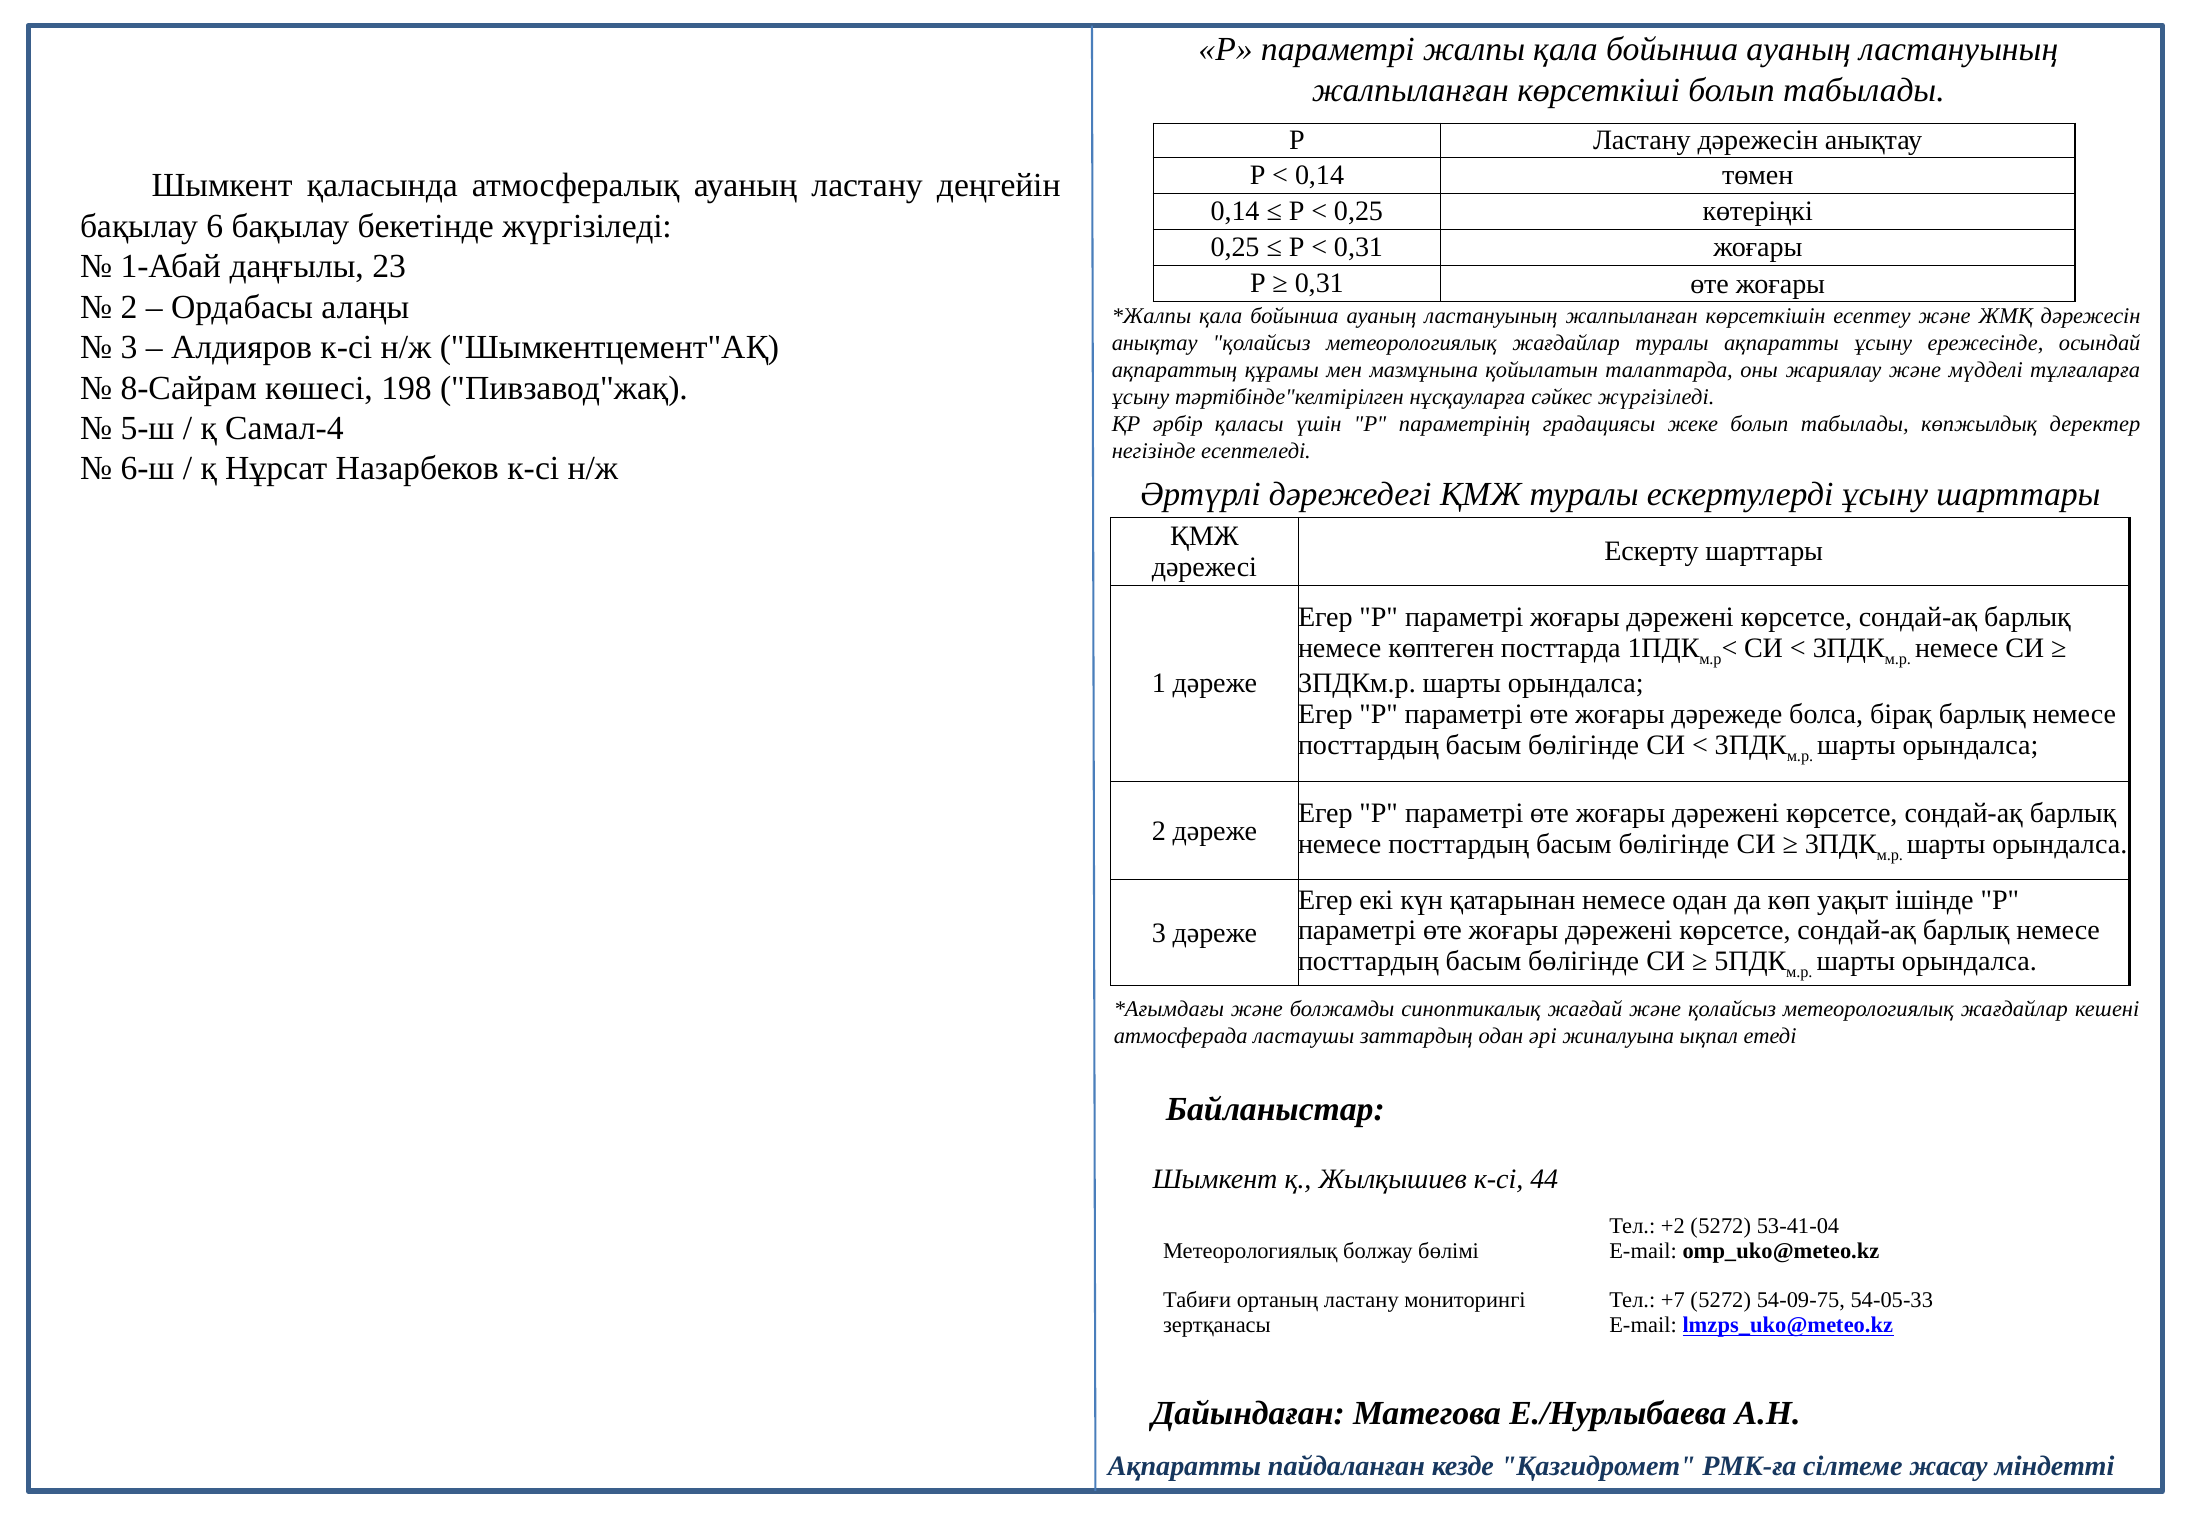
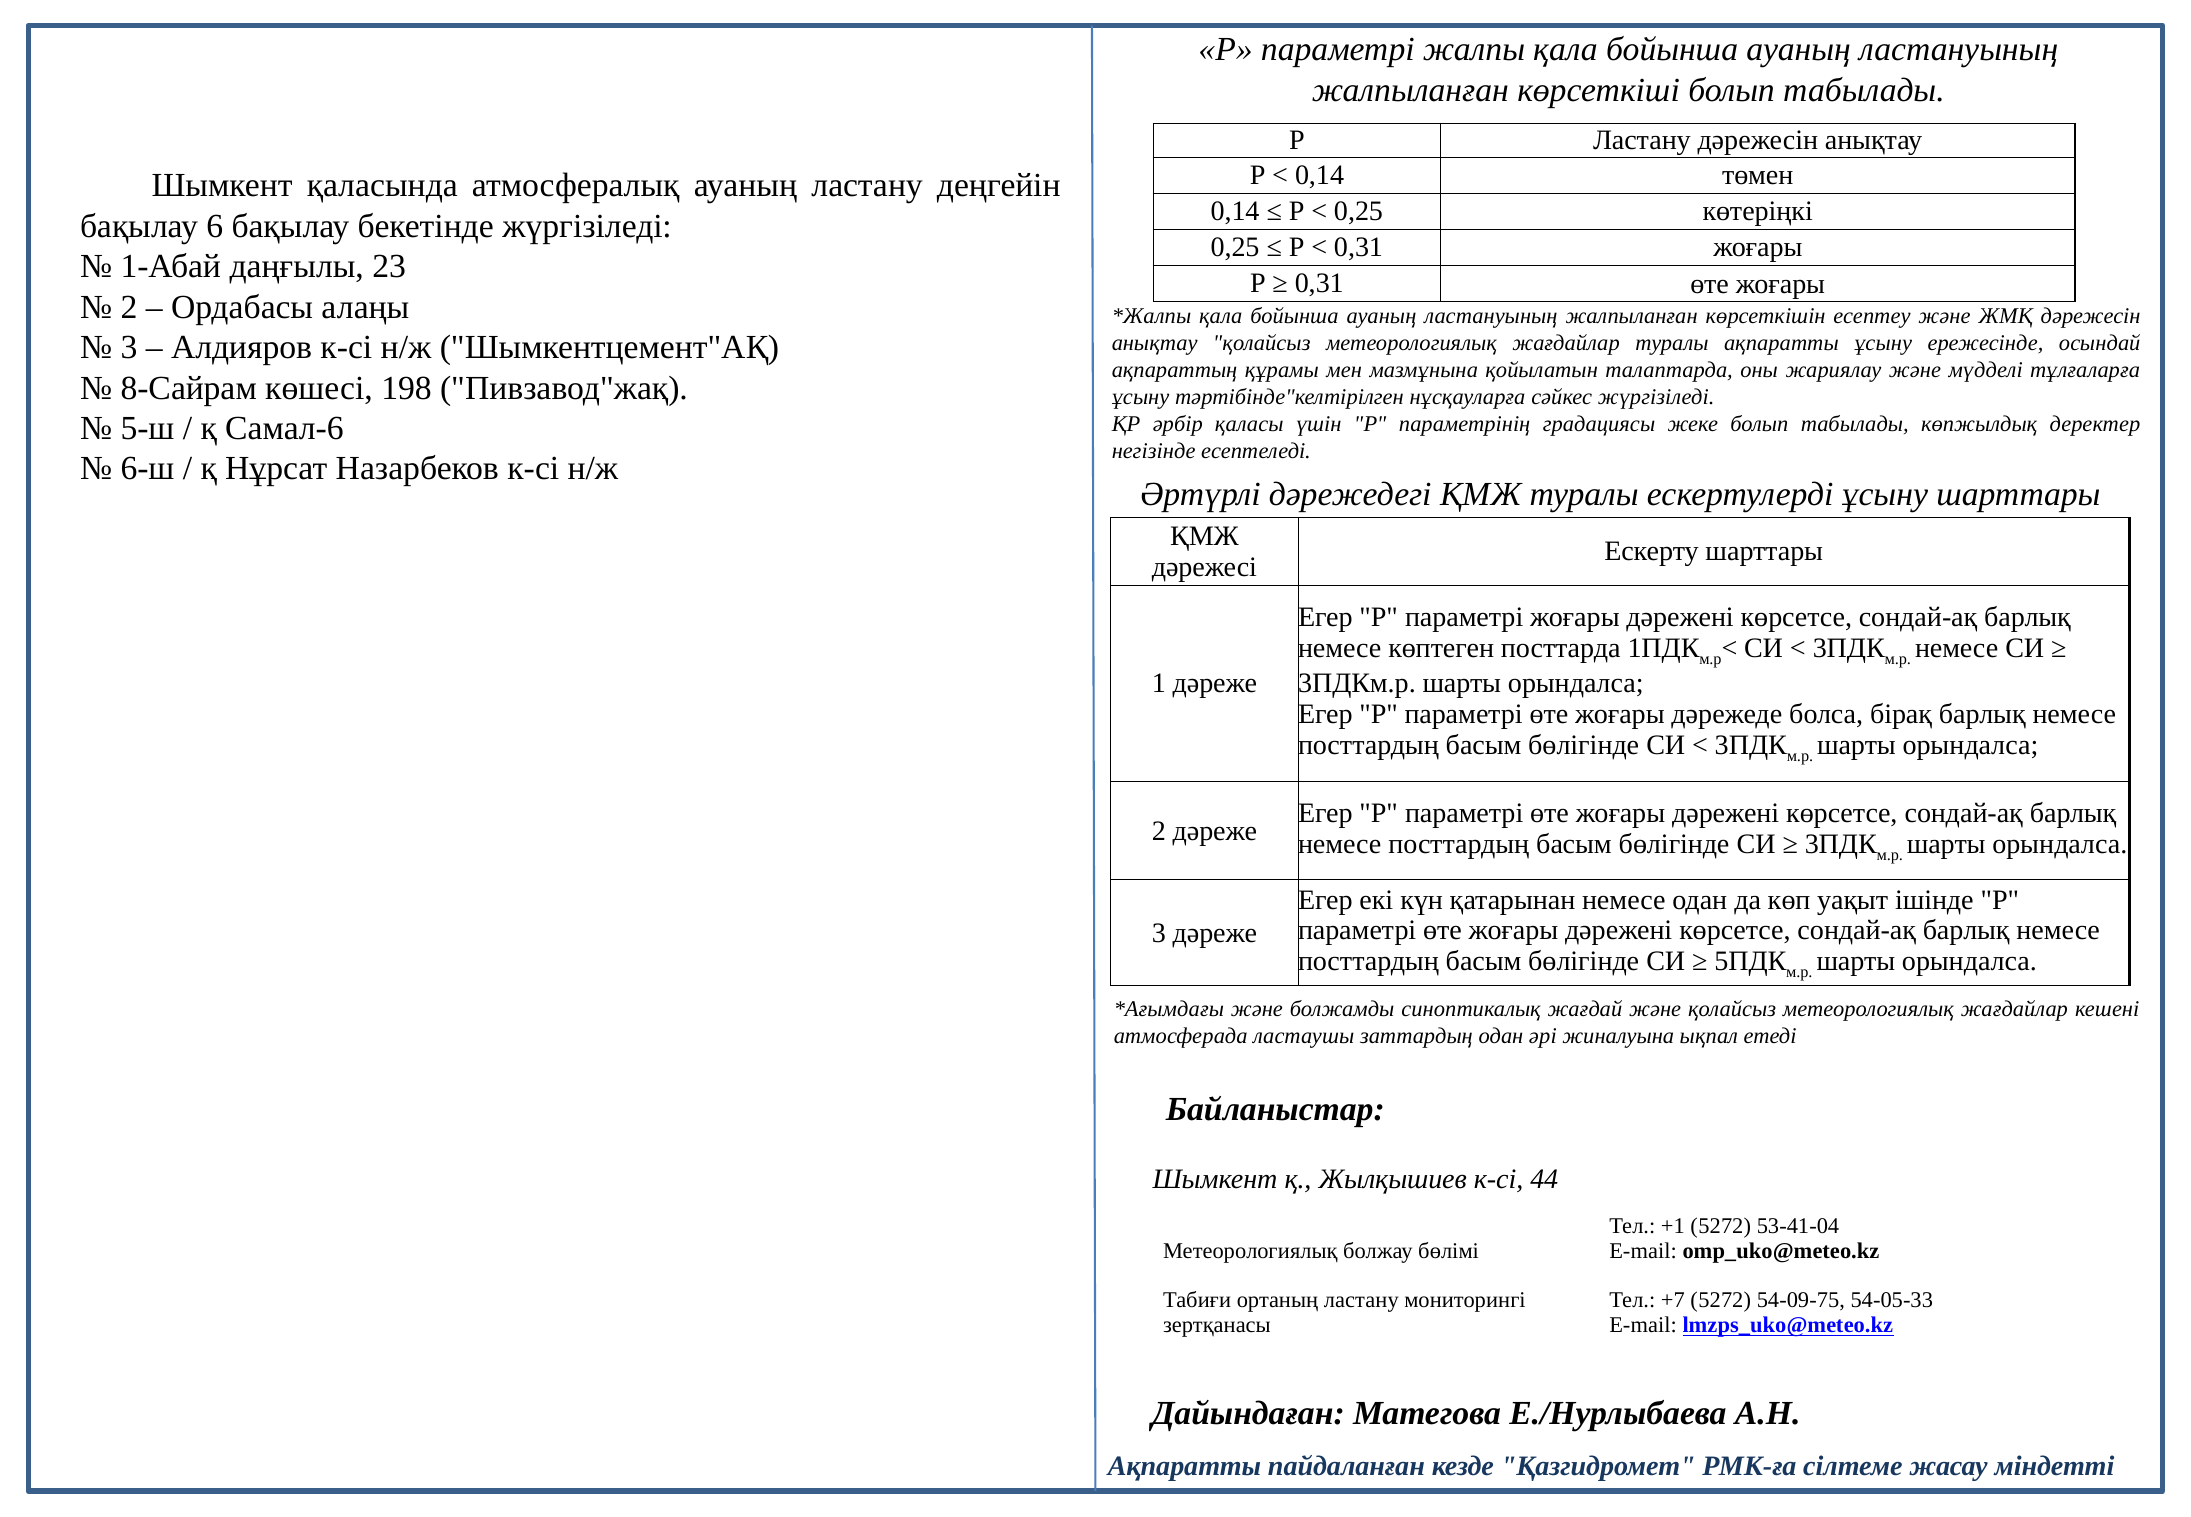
Самал-4: Самал-4 -> Самал-6 (284, 428)
+2: +2 -> +1 (1673, 1226)
